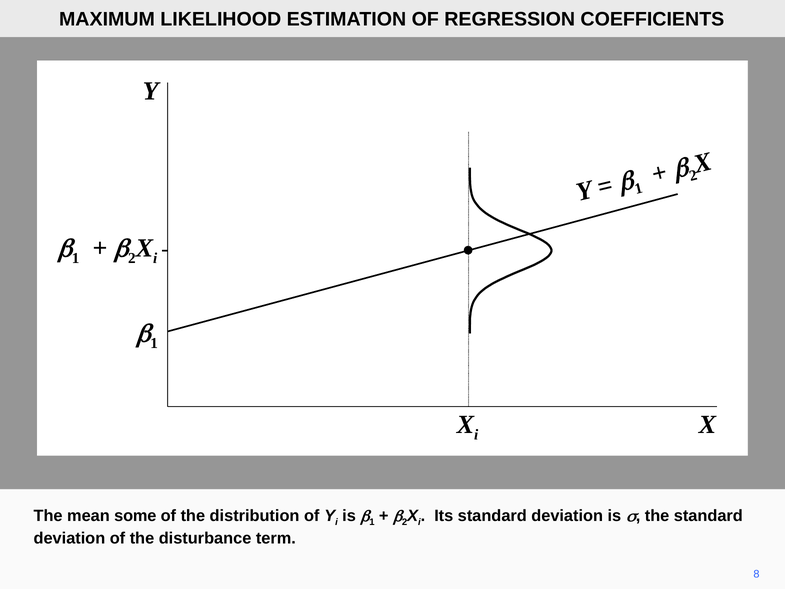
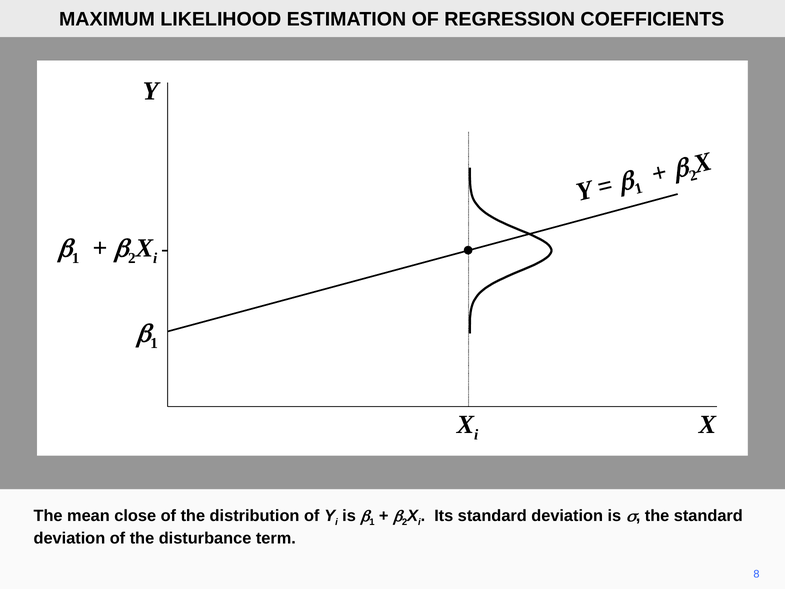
some: some -> close (135, 516)
